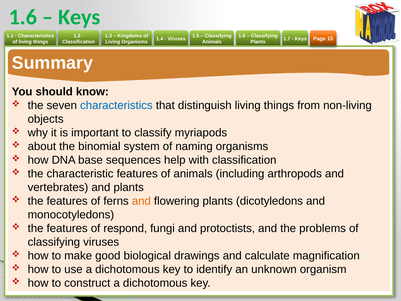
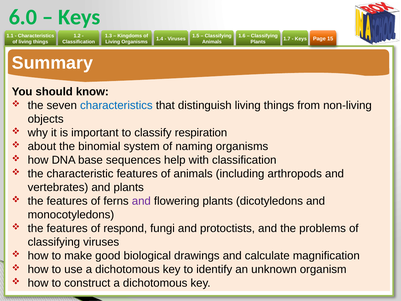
1.6: 1.6 -> 6.0 (23, 17)
myriapods: myriapods -> respiration (201, 133)
and colour: orange -> purple (141, 201)
